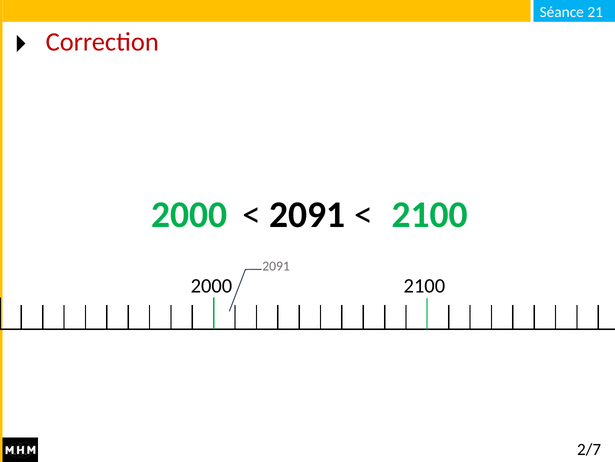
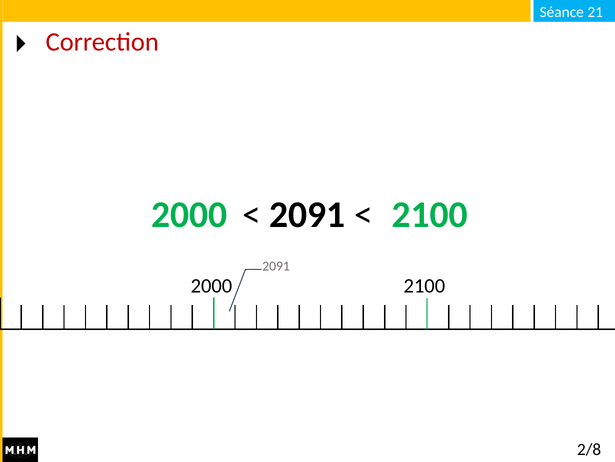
2/7: 2/7 -> 2/8 (589, 449)
